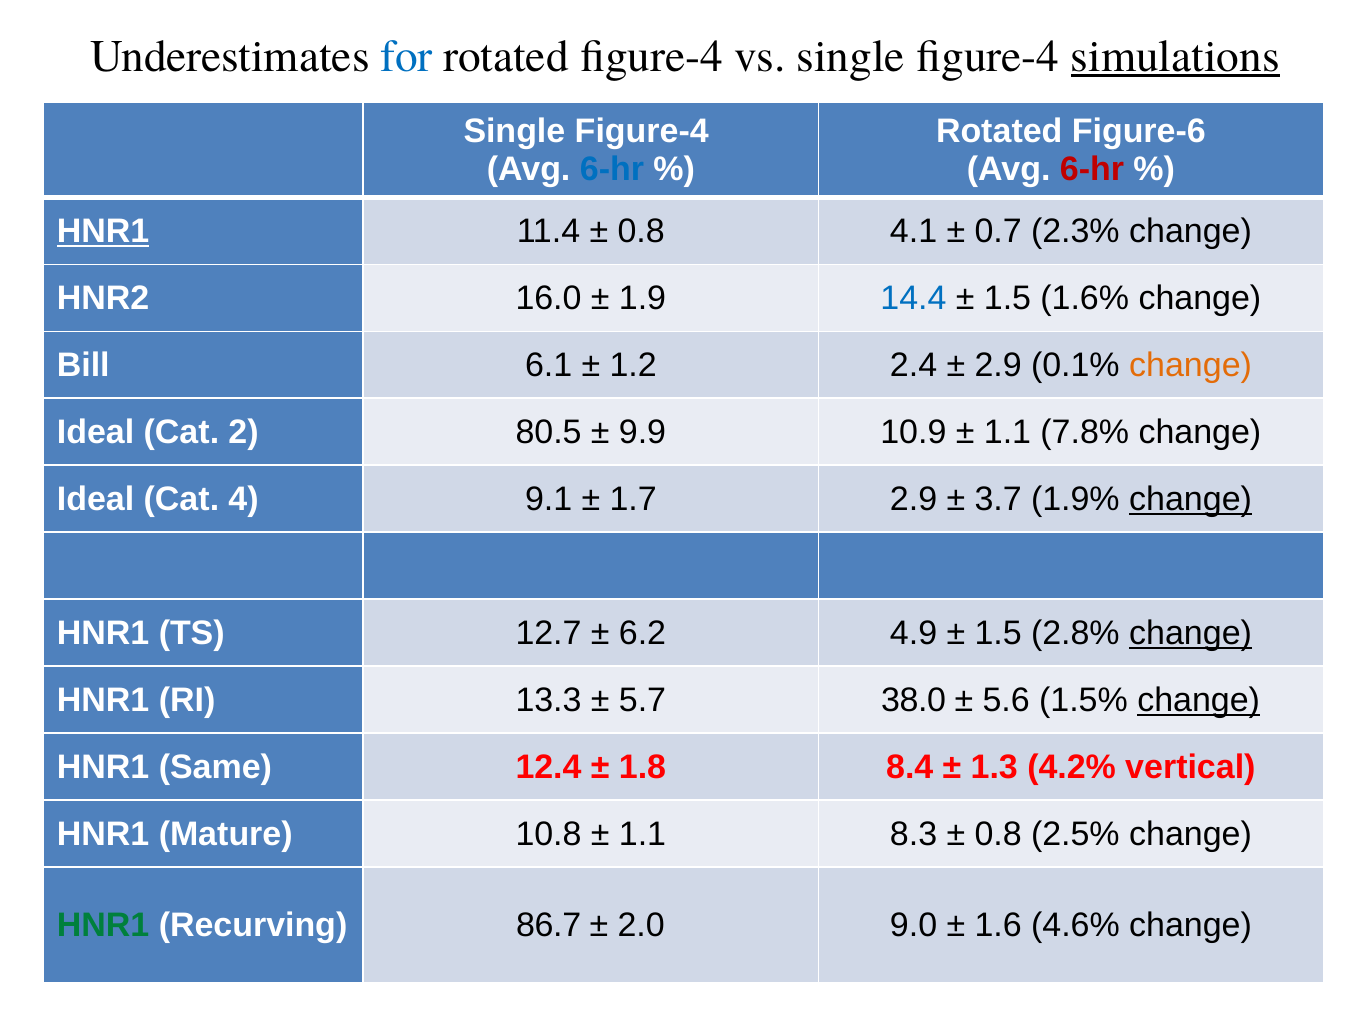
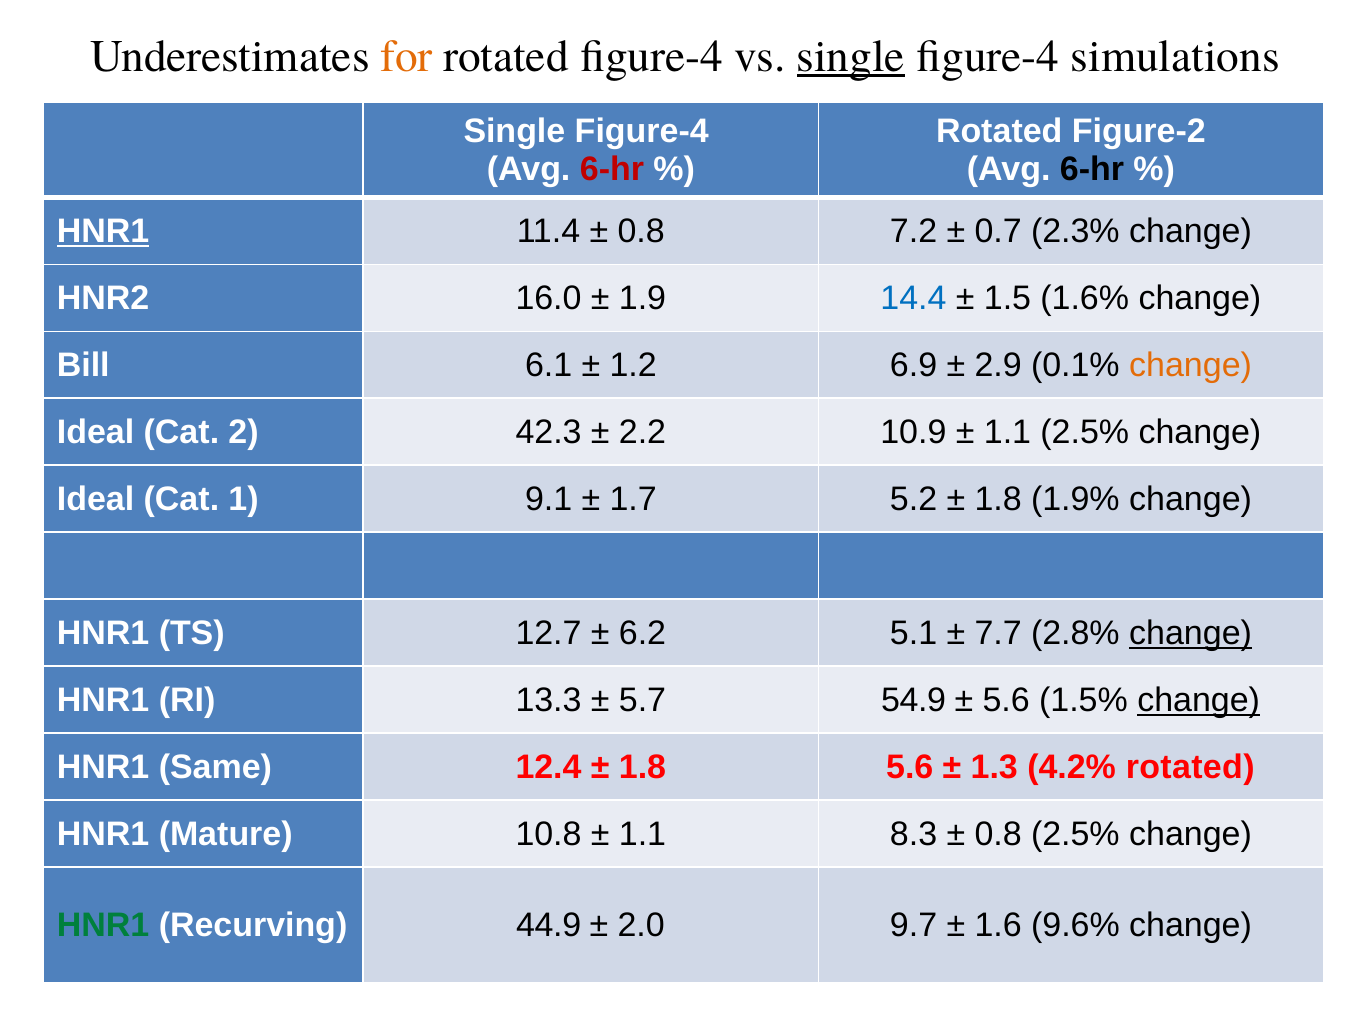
for colour: blue -> orange (407, 56)
single underline: none -> present (851, 56)
simulations underline: present -> none (1175, 56)
Figure-6: Figure-6 -> Figure-2 (1139, 131)
6-hr colour: blue -> red (612, 169)
6-hr colour: red -> black (1092, 169)
4.1: 4.1 -> 7.2 (914, 231)
2.4: 2.4 -> 6.9 (914, 365)
80.5: 80.5 -> 42.3 (549, 432)
9.9: 9.9 -> 2.2 (643, 432)
1.1 7.8%: 7.8% -> 2.5% (1085, 432)
4: 4 -> 1 (244, 499)
2.9: 2.9 -> 5.2 (914, 499)
3.7: 3.7 -> 1.8 (998, 499)
change underline: present -> none (1191, 499)
4.9: 4.9 -> 5.1 (914, 633)
1.5: 1.5 -> 7.7 (998, 633)
38.0: 38.0 -> 54.9 (914, 700)
1.8 8.4: 8.4 -> 5.6 (910, 767)
4.2% vertical: vertical -> rotated (1190, 767)
86.7: 86.7 -> 44.9 (549, 926)
9.0: 9.0 -> 9.7 (914, 926)
4.6%: 4.6% -> 9.6% (1075, 926)
